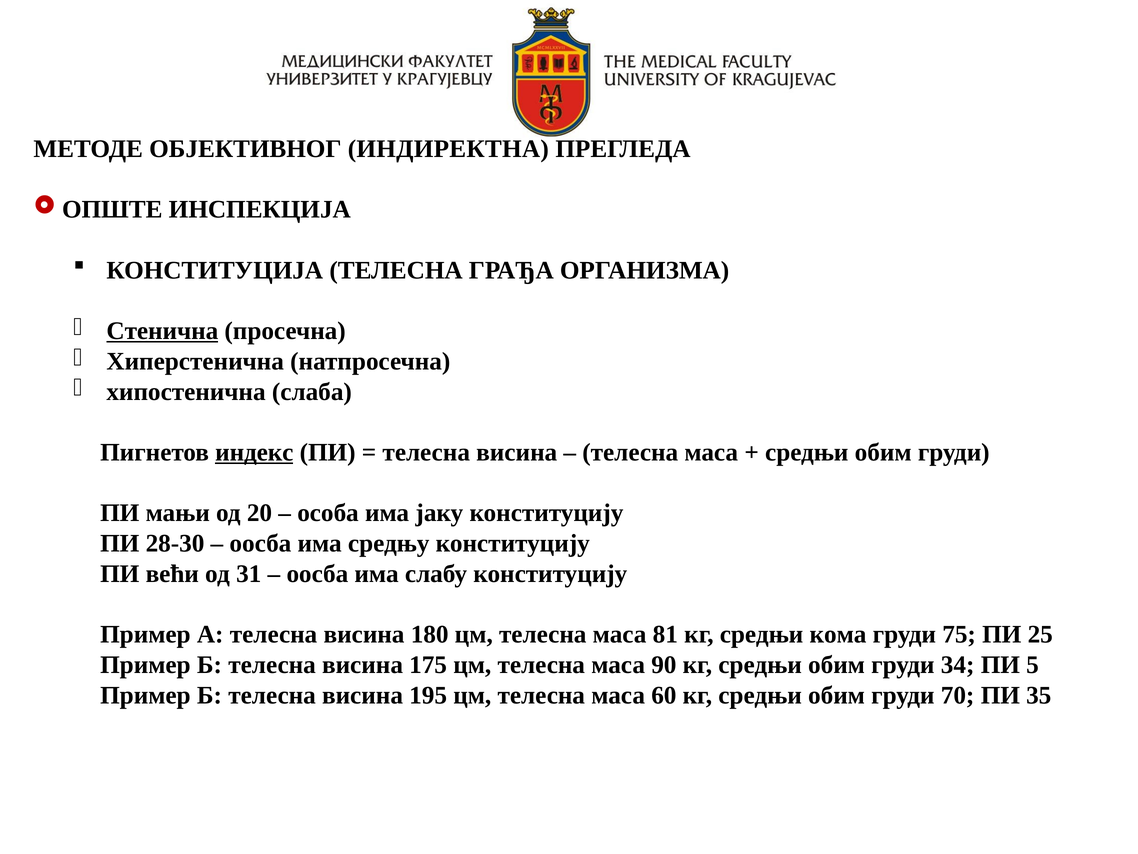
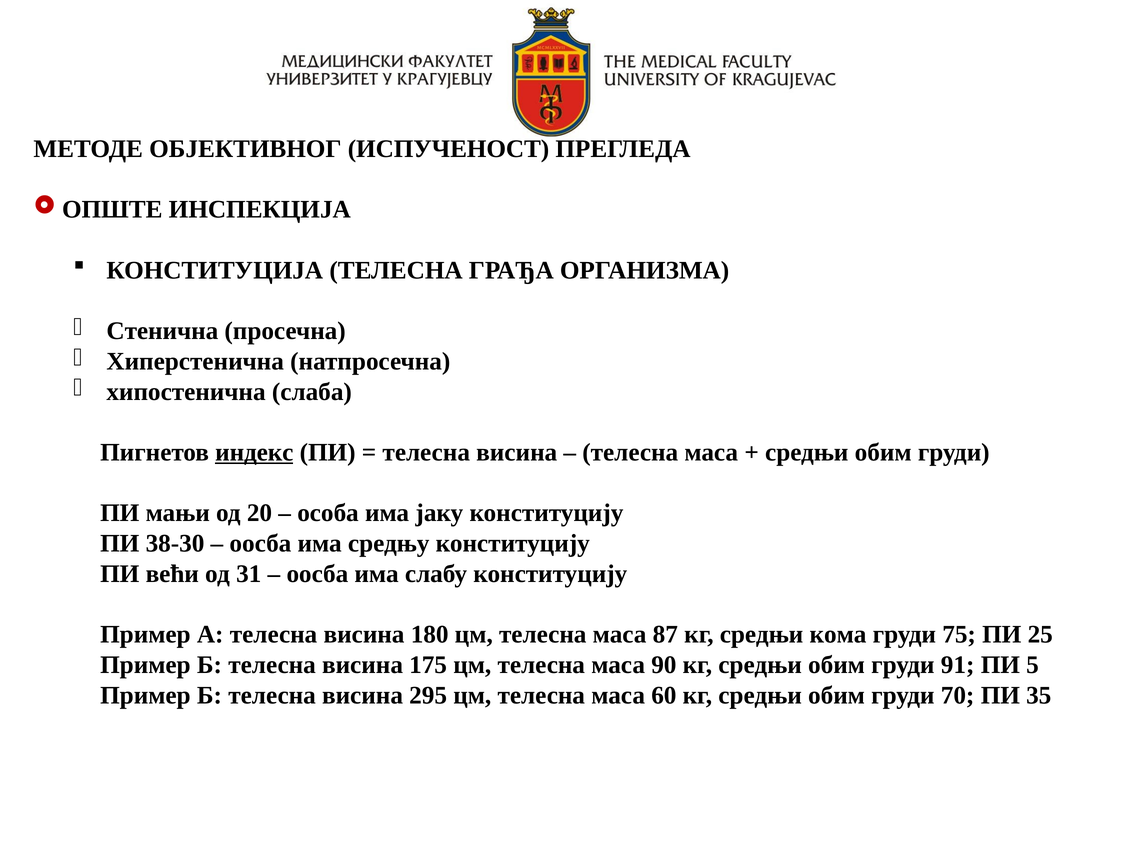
ИНДИРЕКТНА: ИНДИРЕКТНА -> ИСПУЧЕНОСТ (448, 149)
Стенична underline: present -> none (162, 331)
28-30: 28-30 -> 38-30 (175, 543)
81: 81 -> 87 (665, 634)
34: 34 -> 91 (958, 664)
195: 195 -> 295 (428, 695)
